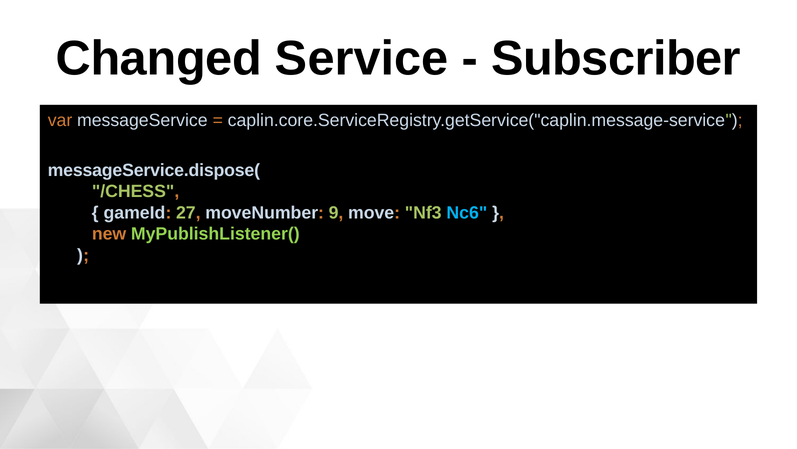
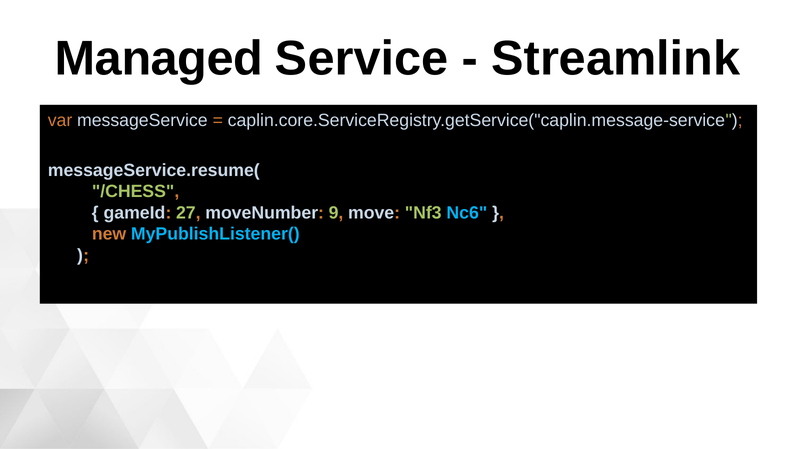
Changed: Changed -> Managed (159, 59)
Subscriber: Subscriber -> Streamlink (616, 59)
messageService.dispose(: messageService.dispose( -> messageService.resume( (154, 170)
MyPublishListener( colour: light green -> light blue (215, 234)
